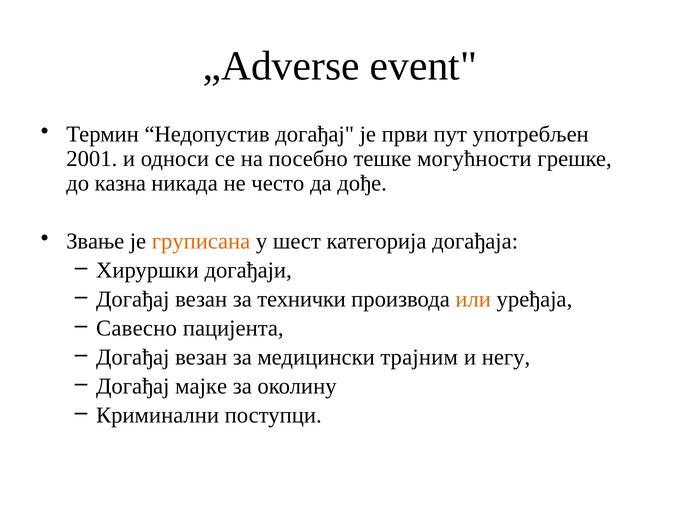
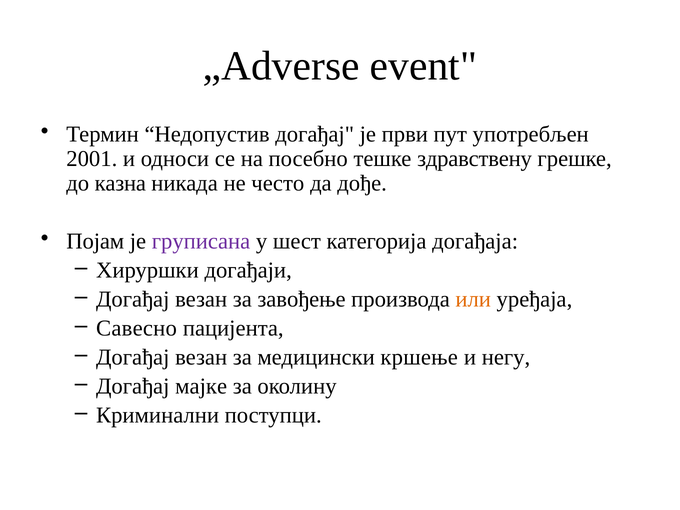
могућности: могућности -> здравствену (475, 159)
Звање: Звање -> Појам (95, 241)
груписана colour: orange -> purple (201, 241)
технички: технички -> завођење (302, 299)
трајним: трајним -> кршење (419, 357)
